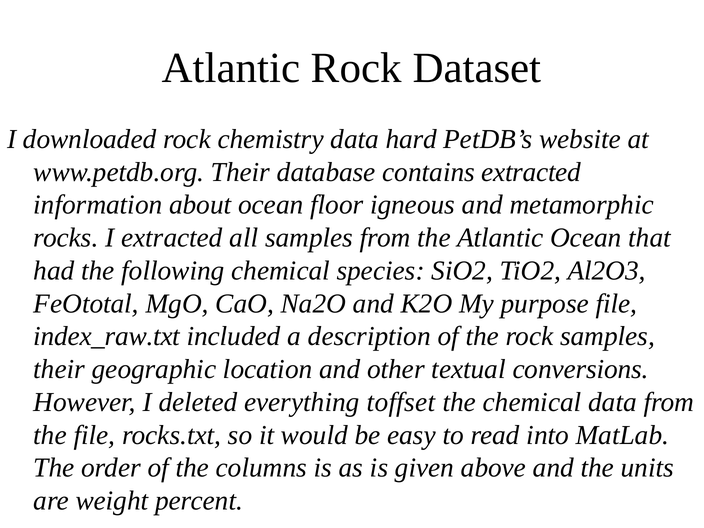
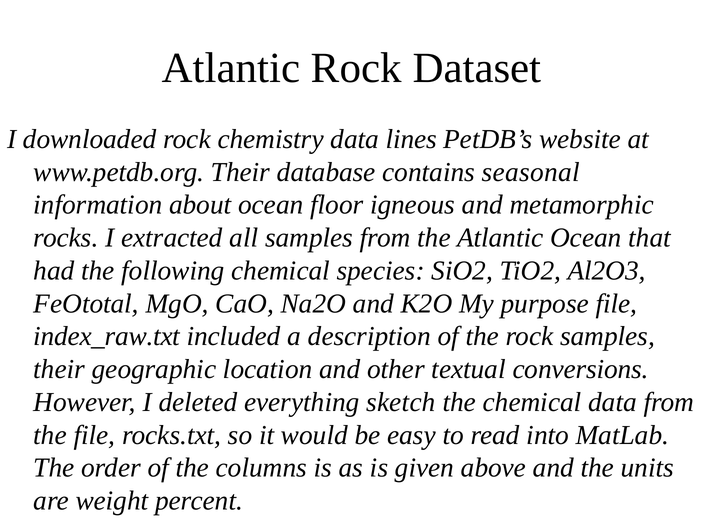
hard: hard -> lines (411, 139)
contains extracted: extracted -> seasonal (531, 172)
toffset: toffset -> sketch (401, 402)
